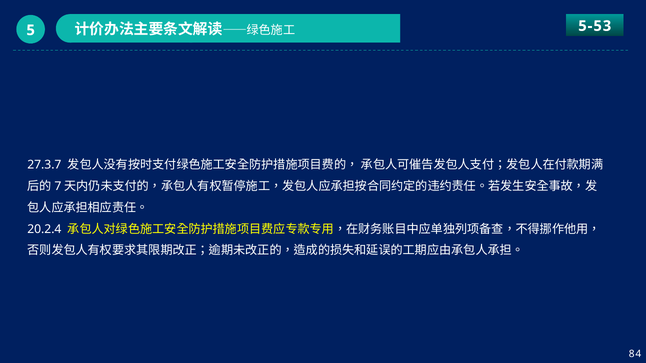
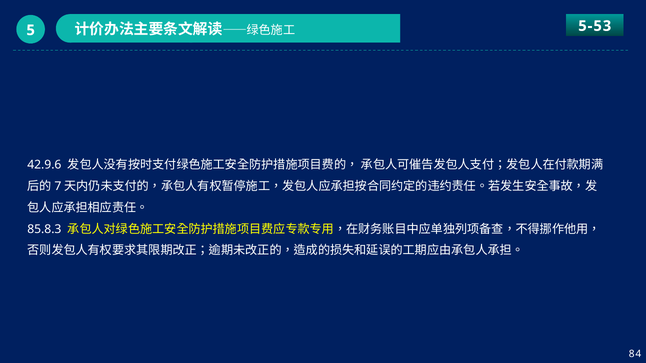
27.3.7: 27.3.7 -> 42.9.6 (44, 165)
20.2.4: 20.2.4 -> 85.8.3 (44, 229)
